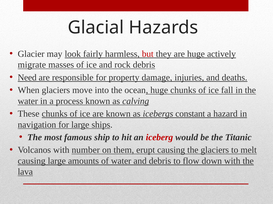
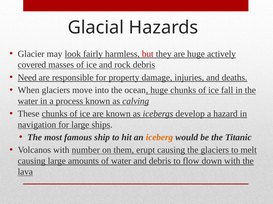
migrate: migrate -> covered (32, 65)
constant: constant -> develop (190, 114)
iceberg colour: red -> orange (159, 138)
